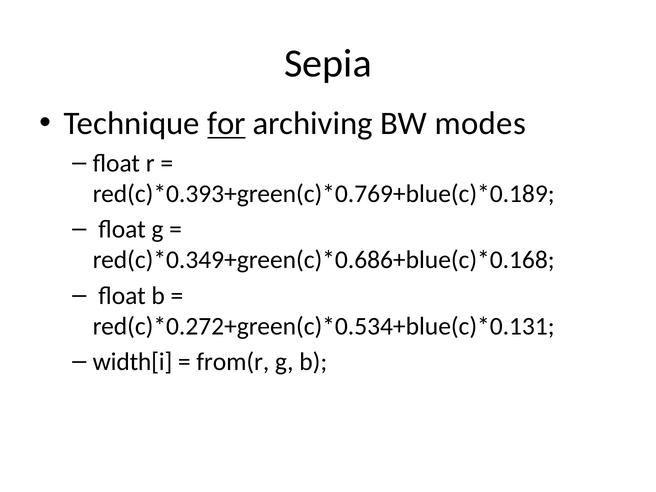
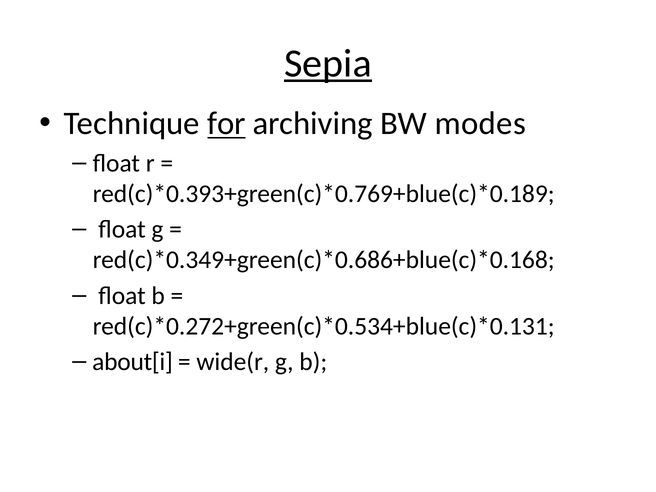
Sepia underline: none -> present (328, 64)
width[i: width[i -> about[i (133, 362)
from(r: from(r -> wide(r (233, 362)
